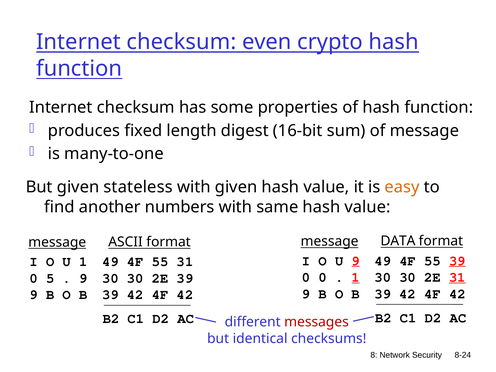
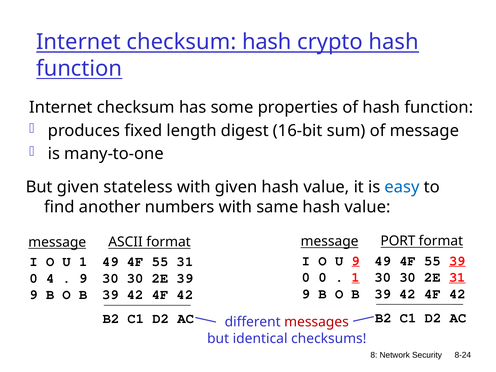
checksum even: even -> hash (267, 42)
easy colour: orange -> blue (402, 187)
DATA: DATA -> PORT (398, 241)
5: 5 -> 4 (50, 278)
